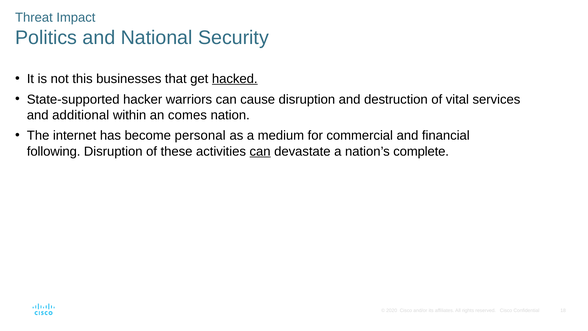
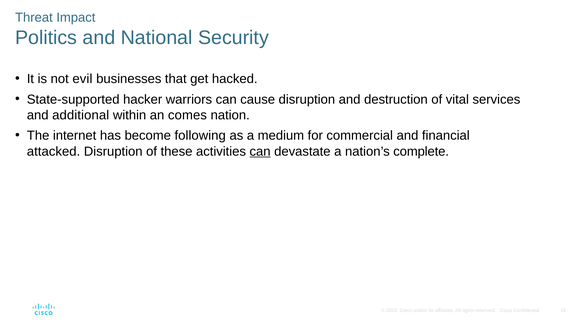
this: this -> evil (82, 79)
hacked underline: present -> none (235, 79)
personal: personal -> following (200, 136)
following: following -> attacked (54, 151)
